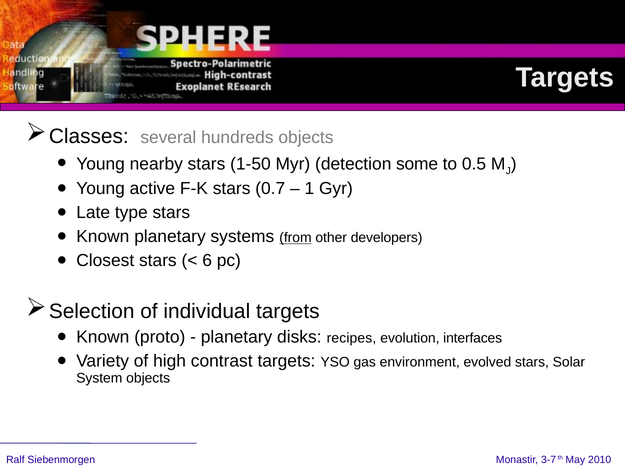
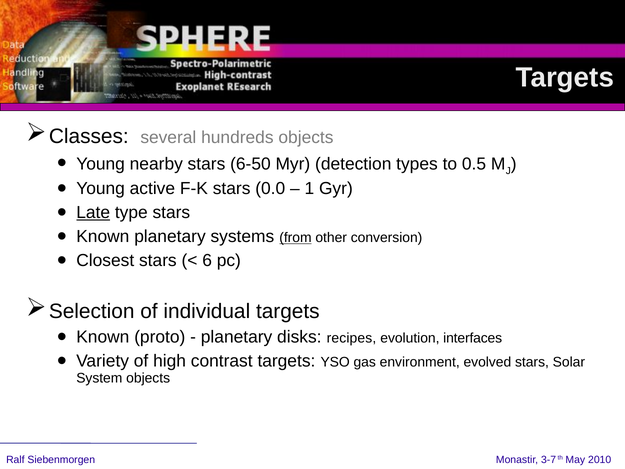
1-50: 1-50 -> 6-50 (250, 164)
some: some -> types (417, 164)
0.7: 0.7 -> 0.0 (270, 189)
Late underline: none -> present (93, 213)
developers: developers -> conversion (387, 238)
